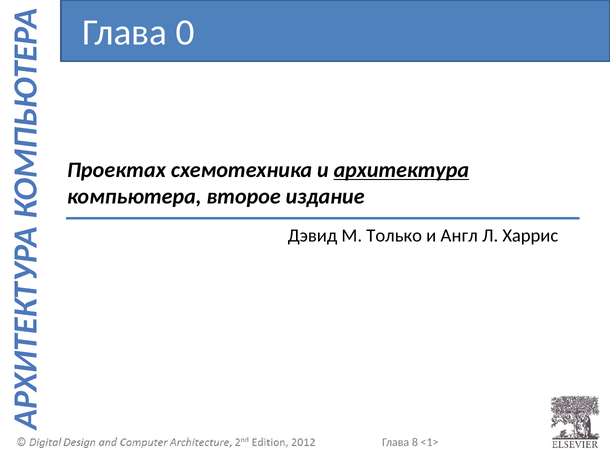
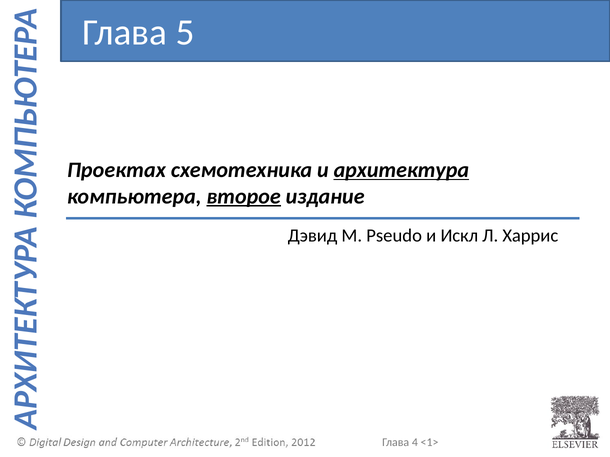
0: 0 -> 5 (185, 33)
второе underline: none -> present (244, 197)
Только: Только -> Pseudo (394, 236)
Англ: Англ -> Искл (459, 236)
8: 8 -> 4 (415, 443)
